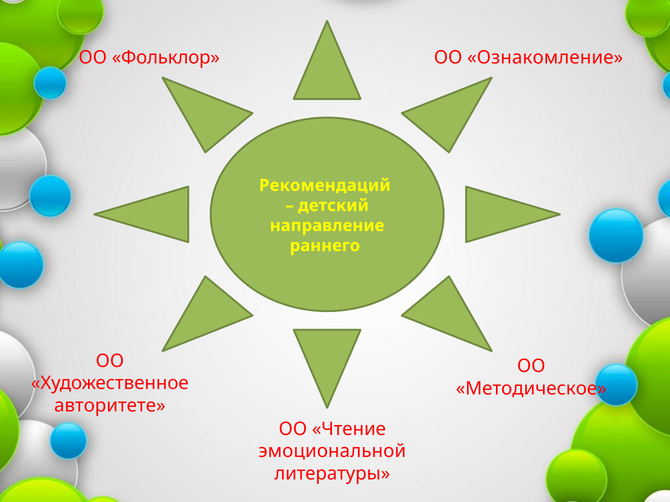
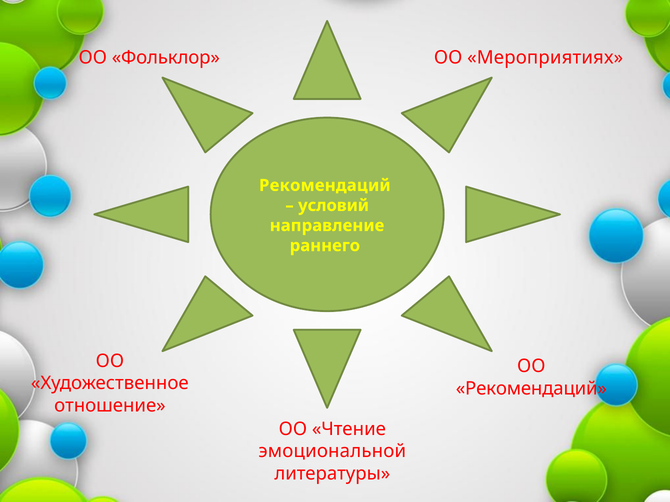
Ознакомление: Ознакомление -> Мероприятиях (545, 58)
детский: детский -> условий (334, 206)
Методическое: Методическое -> Рекомендаций (531, 389)
авторитете: авторитете -> отношение (110, 406)
